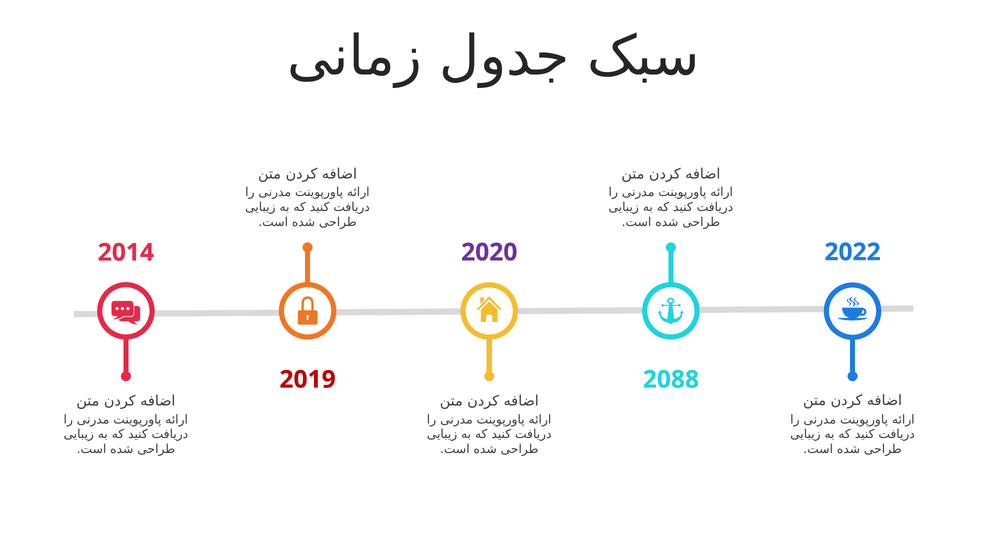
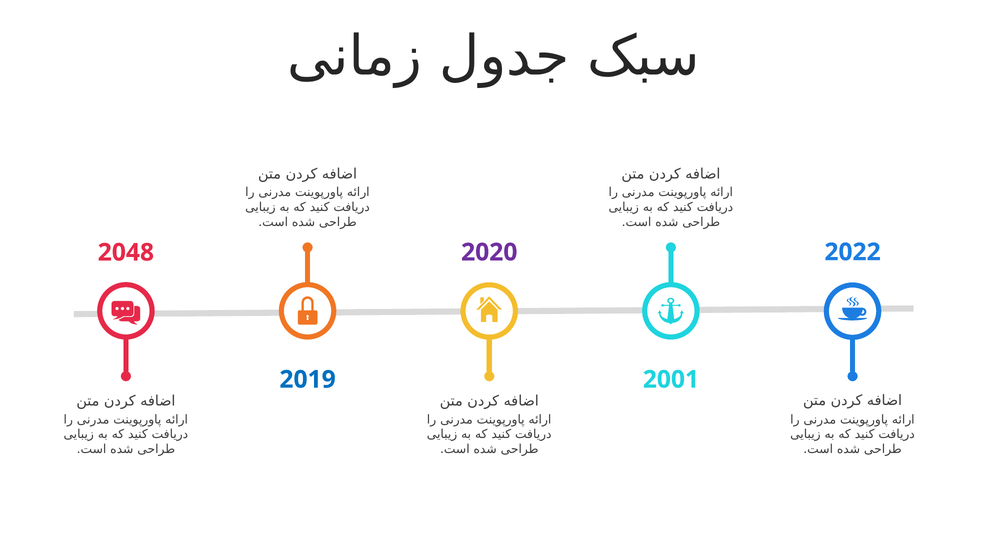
2014: 2014 -> 2048 (126, 252)
2019 colour: red -> blue (308, 380)
2088: 2088 -> 2001 (671, 380)
